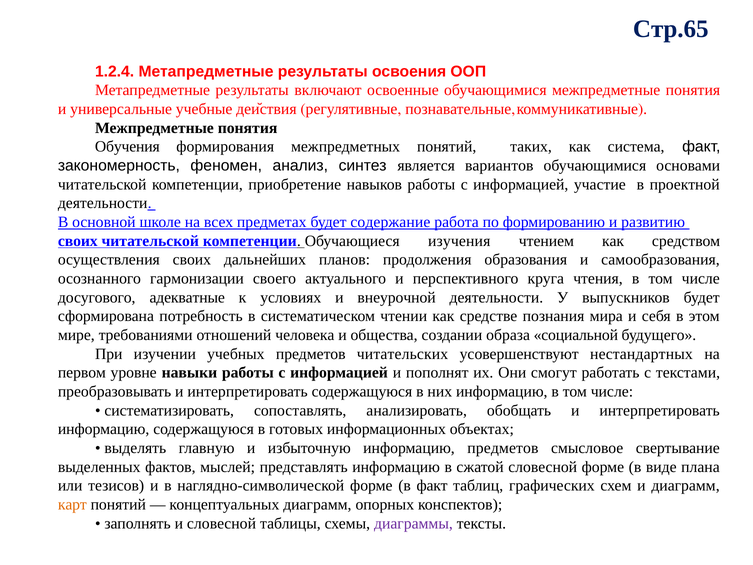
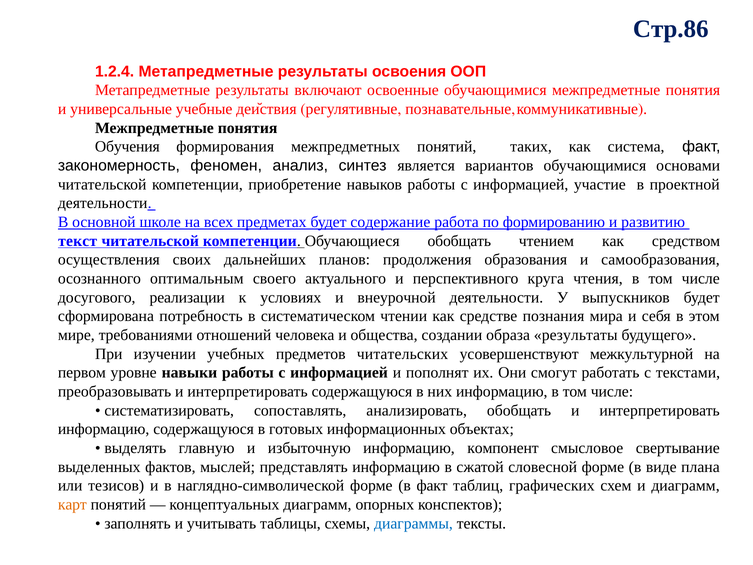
Стр.65: Стр.65 -> Стр.86 (671, 29)
своих: своих -> текст (78, 241)
Обучающиеся изучения: изучения -> обобщать (459, 241)
гармонизации: гармонизации -> оптимальным (197, 278)
адекватные: адекватные -> реализации (187, 297)
образа социальной: социальной -> результаты (576, 335)
нестандартных: нестандартных -> межкультурной (642, 354)
информацию предметов: предметов -> компонент (503, 448)
и словесной: словесной -> учитывать (222, 523)
диаграммы colour: purple -> blue (413, 523)
